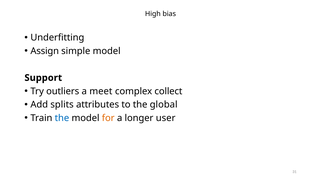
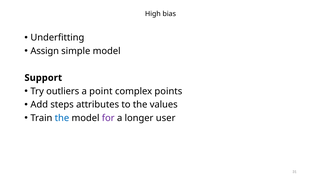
meet: meet -> point (101, 91)
collect: collect -> points (168, 91)
splits: splits -> steps (62, 105)
global: global -> values (164, 105)
for colour: orange -> purple (108, 118)
